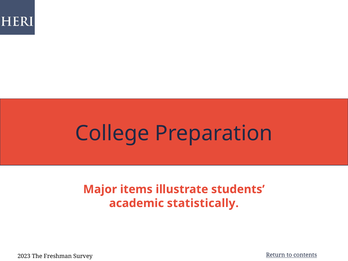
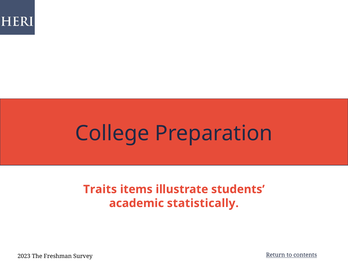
Major: Major -> Traits (100, 189)
